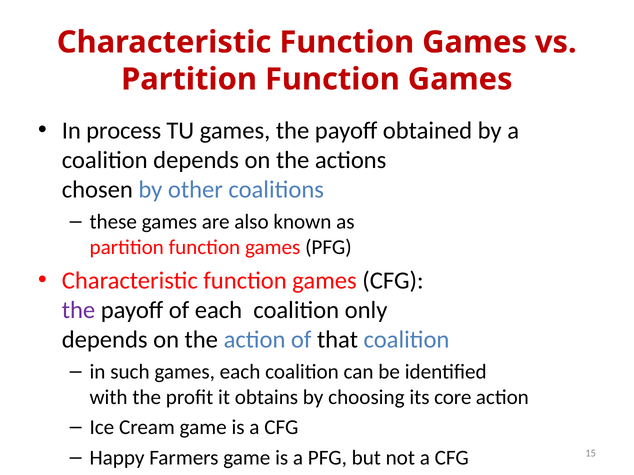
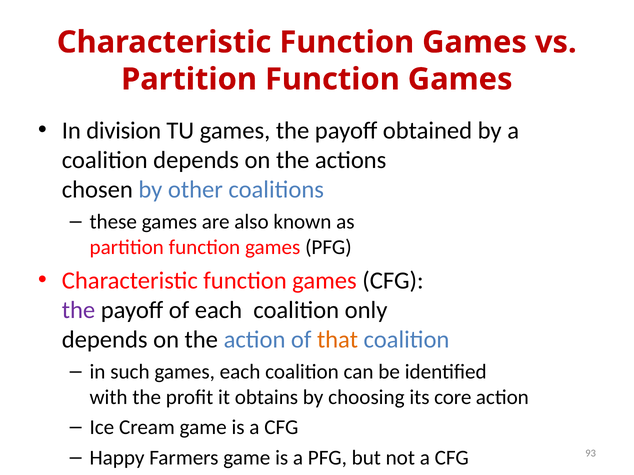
process: process -> division (124, 131)
that colour: black -> orange (338, 340)
15: 15 -> 93 (591, 454)
